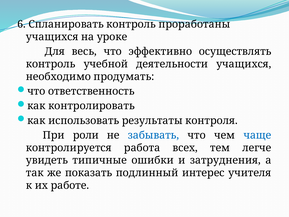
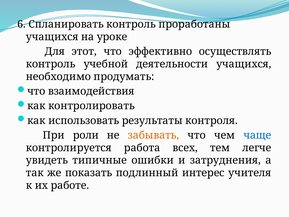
весь: весь -> этот (84, 51)
ответственность: ответственность -> взаимодействия (91, 91)
забывать colour: blue -> orange (153, 135)
